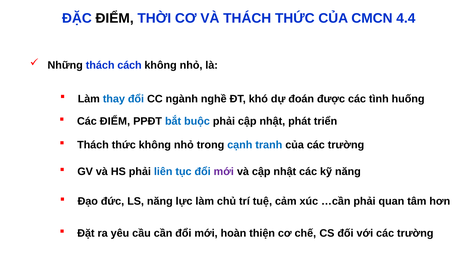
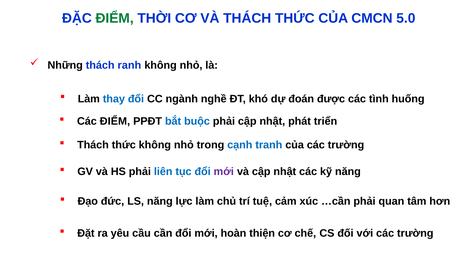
ĐIỂM colour: black -> green (115, 18)
4.4: 4.4 -> 5.0 (406, 18)
cách: cách -> ranh (129, 65)
